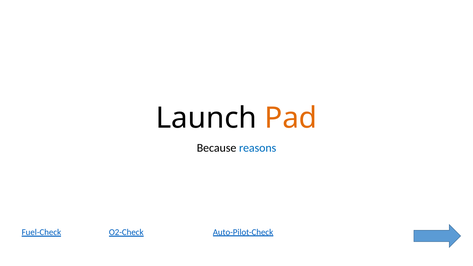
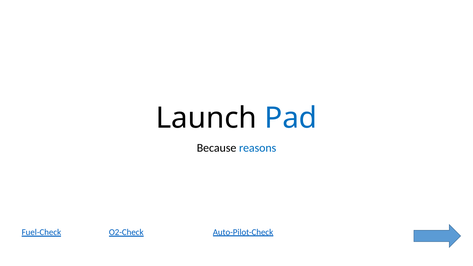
Pad colour: orange -> blue (291, 118)
